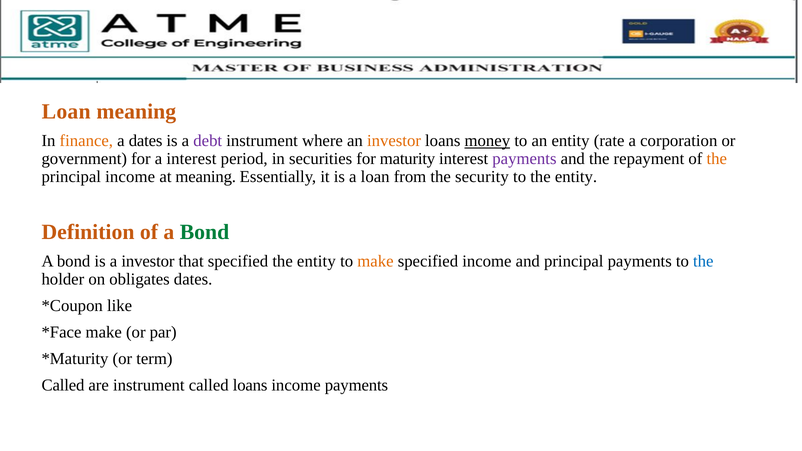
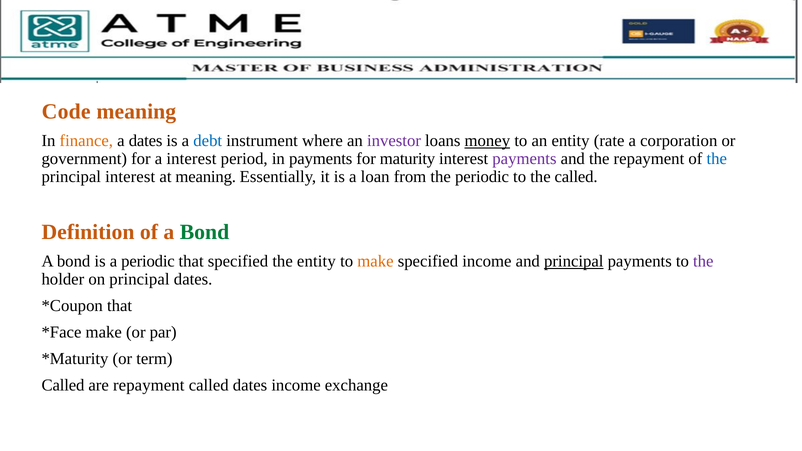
Loan: Loan -> Code (66, 112)
debt colour: purple -> blue (208, 141)
investor colour: orange -> purple (394, 141)
in securities: securities -> payments (321, 159)
the colour: orange -> blue (717, 159)
principal income: income -> interest (130, 177)
the security: security -> periodic (482, 177)
to the entity: entity -> called (576, 177)
a investor: investor -> periodic (148, 262)
principal underline: none -> present (574, 262)
the colour: blue -> purple (703, 262)
on obligates: obligates -> principal (139, 280)
like: like -> that (120, 306)
are instrument: instrument -> repayment (149, 385)
called loans: loans -> dates (250, 385)
income payments: payments -> exchange (356, 385)
